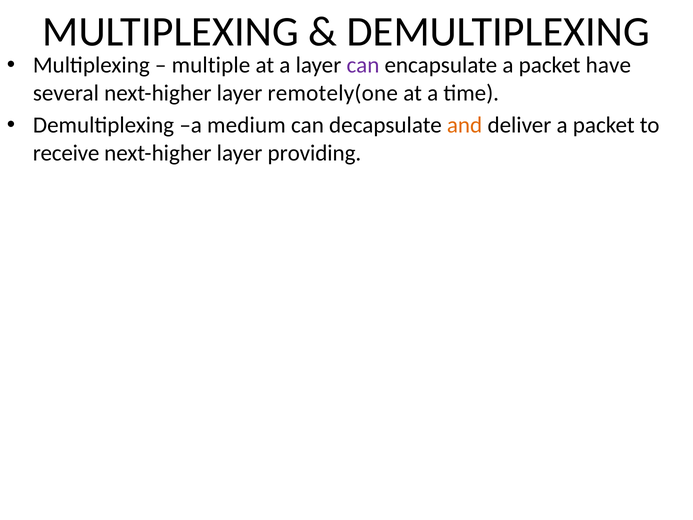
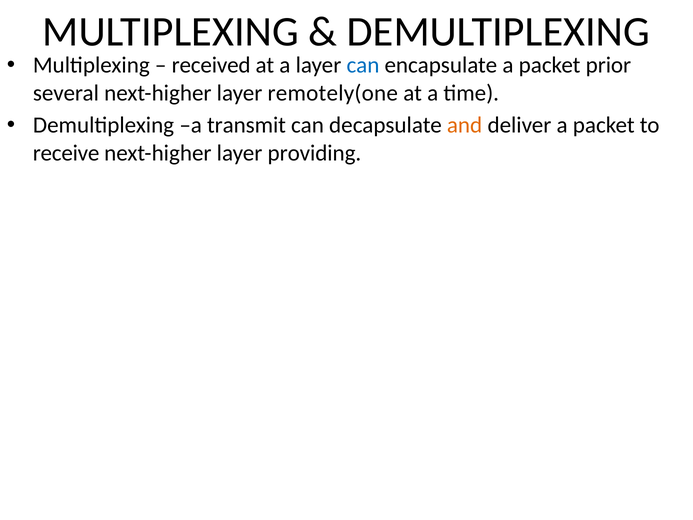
multiple: multiple -> received (211, 65)
can colour: purple -> blue (363, 65)
have: have -> prior (608, 65)
medium: medium -> transmit (247, 125)
